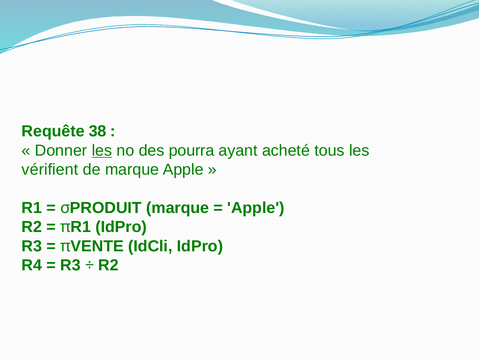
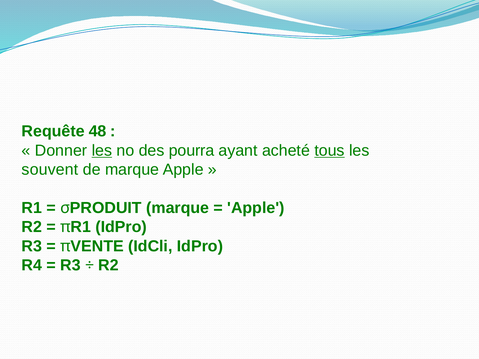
38: 38 -> 48 (98, 131)
tous underline: none -> present (329, 151)
vérifient: vérifient -> souvent (50, 170)
